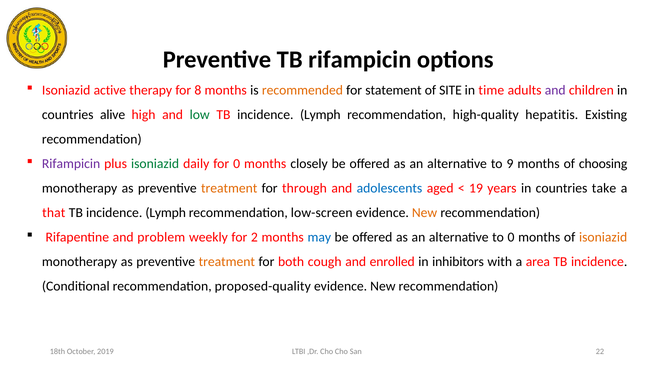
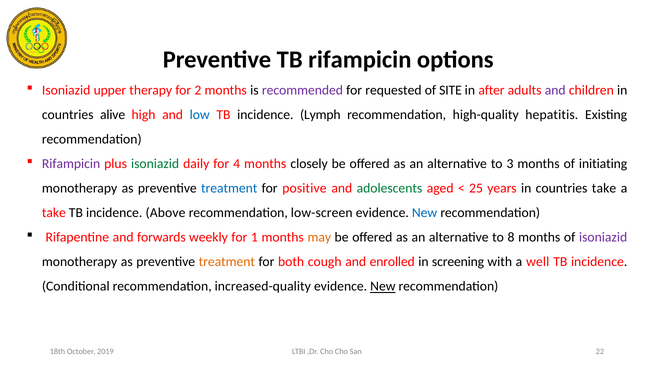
active: active -> upper (110, 90)
8: 8 -> 2 (198, 90)
recommended colour: orange -> purple (302, 90)
statement: statement -> requested (393, 90)
time: time -> after (491, 90)
low colour: green -> blue (200, 115)
for 0: 0 -> 4 (237, 164)
9: 9 -> 3 (510, 164)
choosing: choosing -> initiating (603, 164)
treatment colour: orange -> blue (229, 188)
through: through -> positive (304, 188)
adolescents colour: blue -> green (389, 188)
19: 19 -> 25 (476, 188)
that: that -> take (54, 213)
Lymph: Lymph -> Above (166, 213)
New colour: orange -> blue (425, 213)
problem: problem -> forwards (161, 237)
2: 2 -> 1 (254, 237)
may colour: blue -> orange (319, 237)
to 0: 0 -> 8 (511, 237)
isoniazid colour: orange -> purple (603, 237)
inhibitors: inhibitors -> screening (458, 262)
area: area -> well (538, 262)
proposed-quality: proposed-quality -> increased-quality (263, 286)
New underline: none -> present (383, 286)
